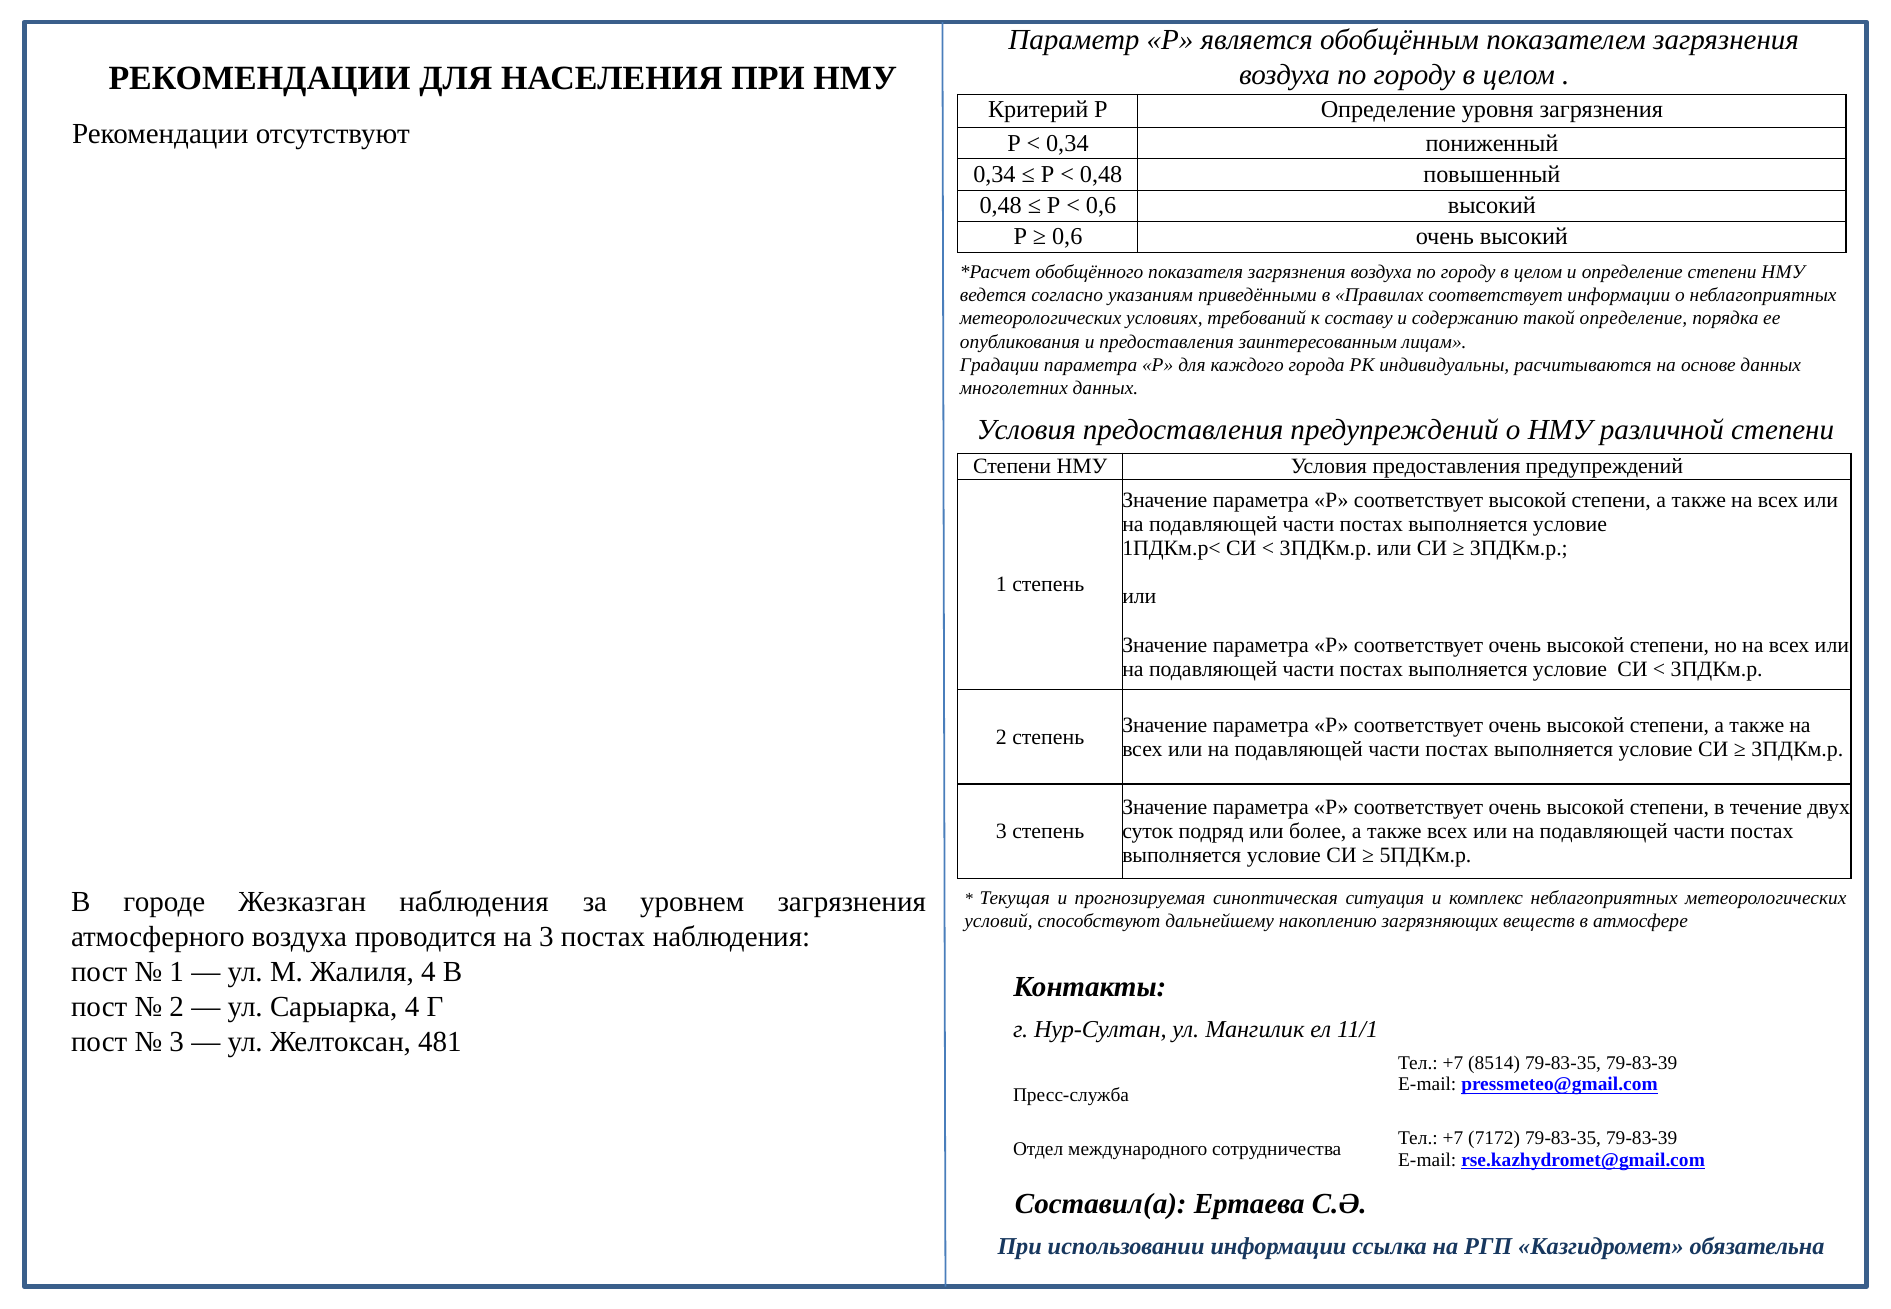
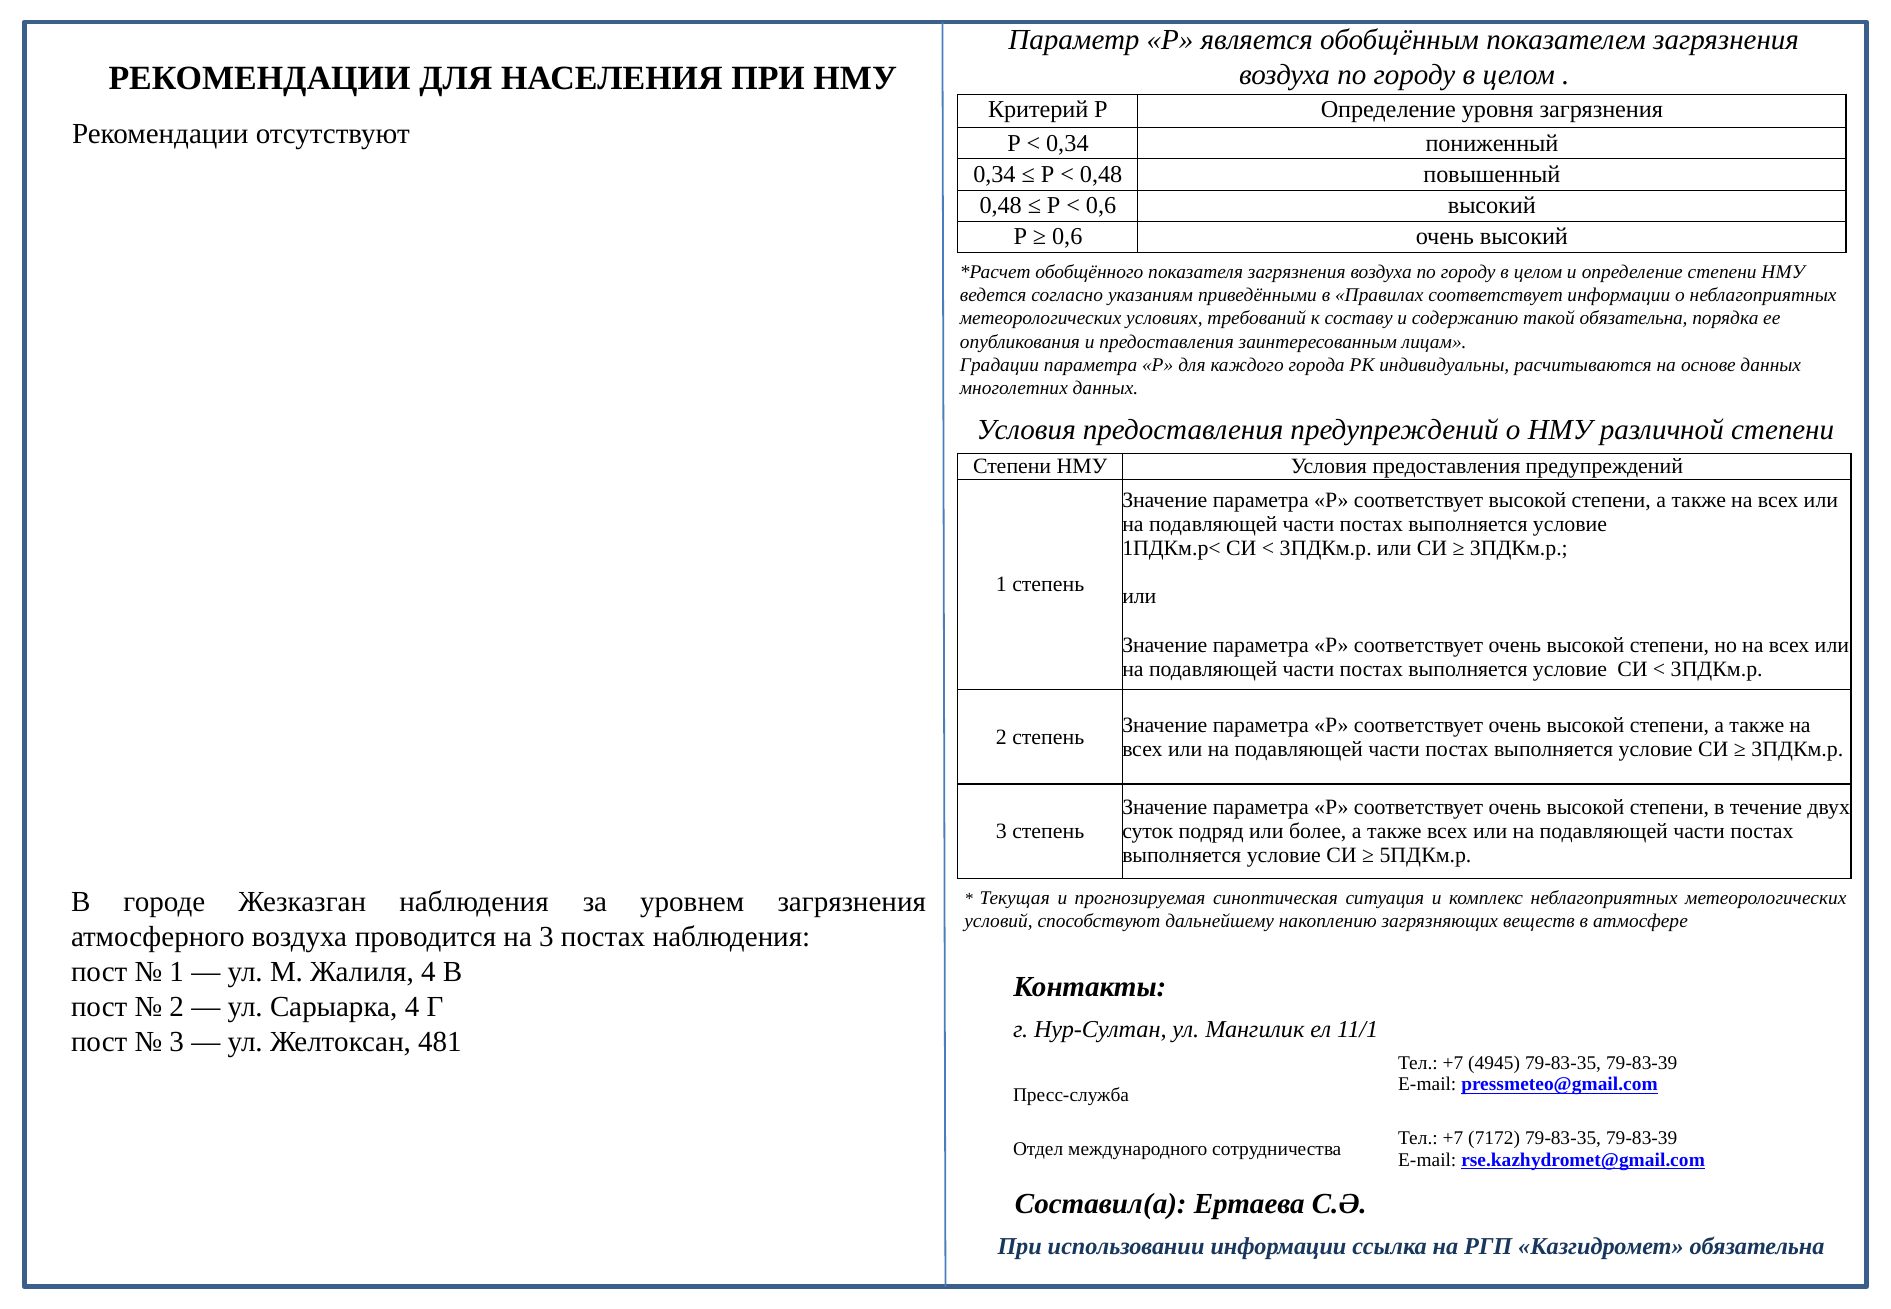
такой определение: определение -> обязательна (1634, 319)
8514: 8514 -> 4945 (1494, 1063)
